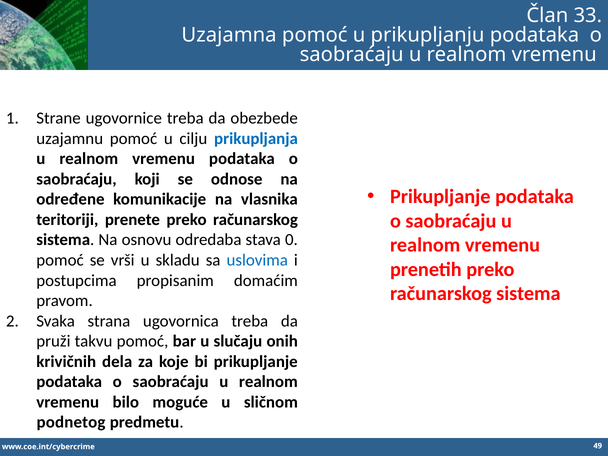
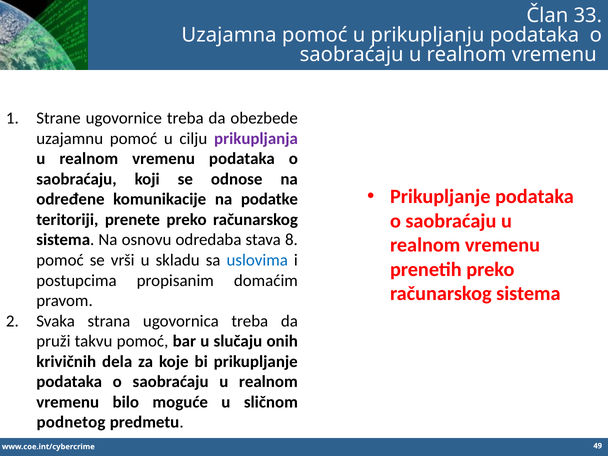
prikupljanja colour: blue -> purple (256, 139)
vlasnika: vlasnika -> podatke (269, 199)
0: 0 -> 8 (291, 240)
